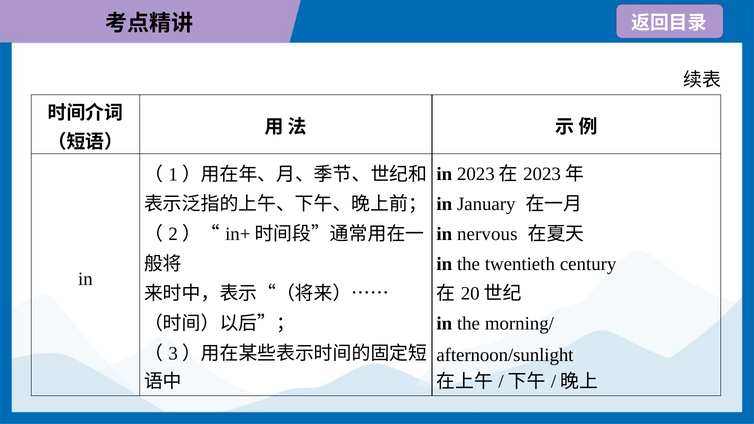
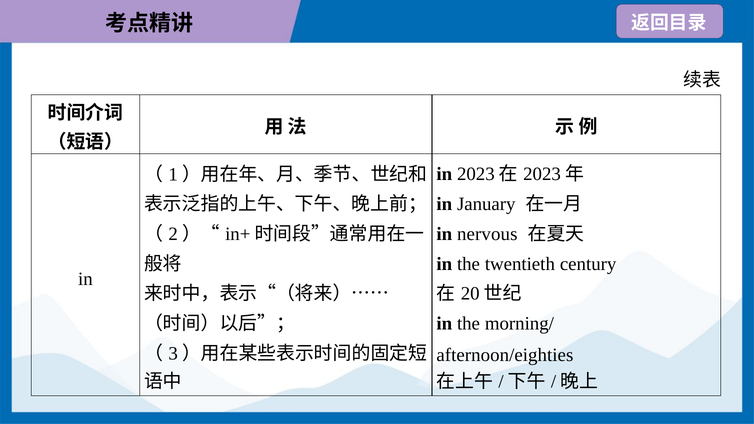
afternoon/sunlight: afternoon/sunlight -> afternoon/eighties (505, 355)
